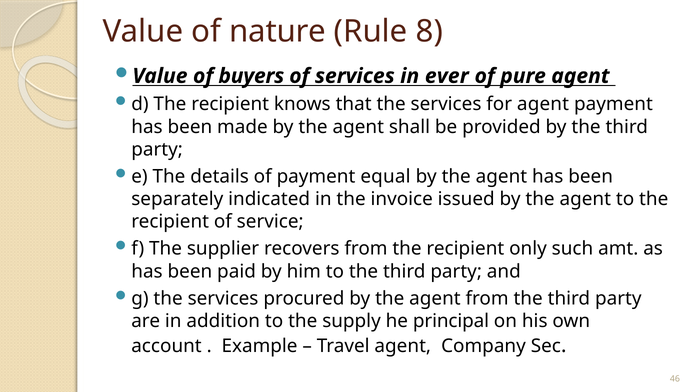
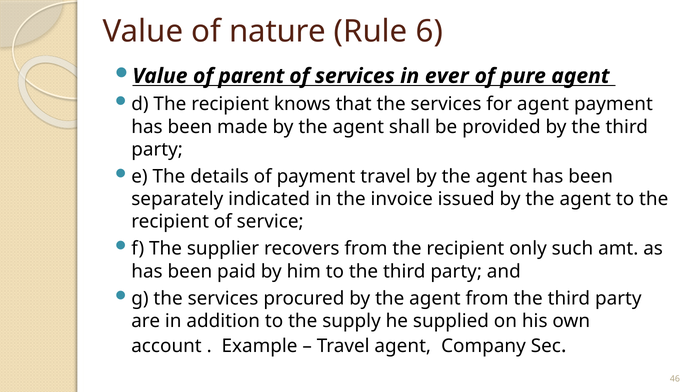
8: 8 -> 6 (429, 32)
buyers: buyers -> parent (251, 76)
payment equal: equal -> travel (386, 177)
principal: principal -> supplied (451, 321)
